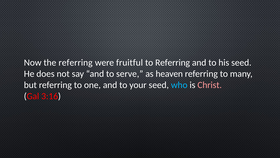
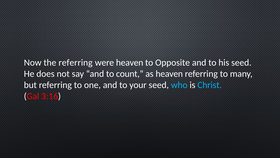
were fruitful: fruitful -> heaven (130, 62)
to Referring: Referring -> Opposite (173, 62)
serve: serve -> count (130, 74)
Christ colour: pink -> light blue (210, 85)
